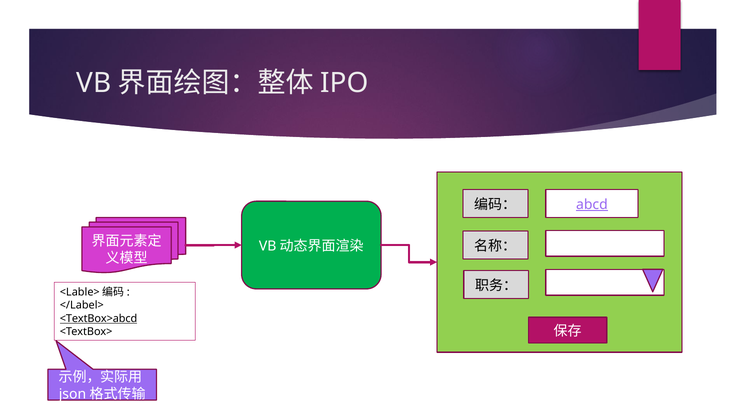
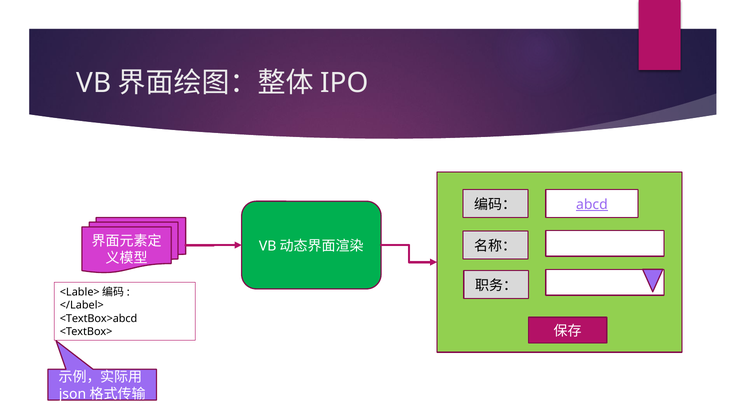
<TextBox>abcd underline: present -> none (99, 318)
